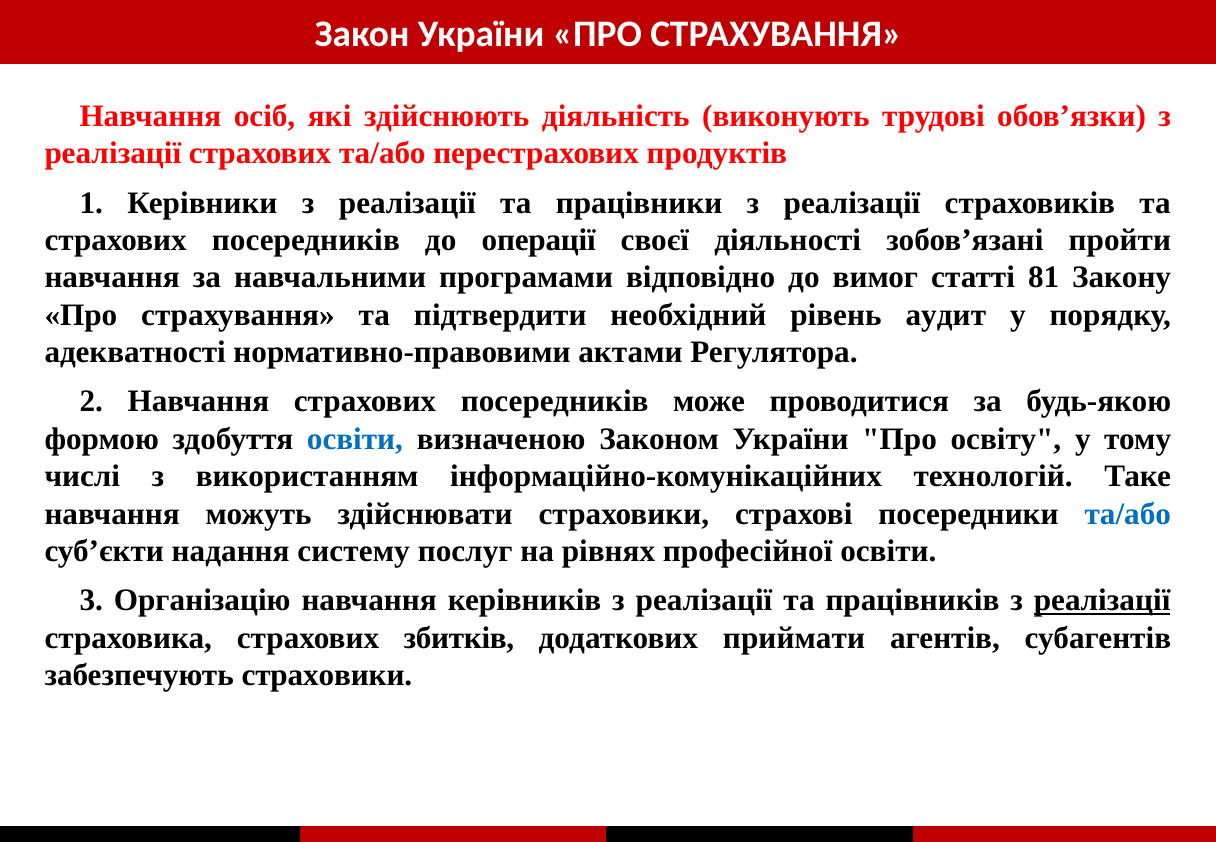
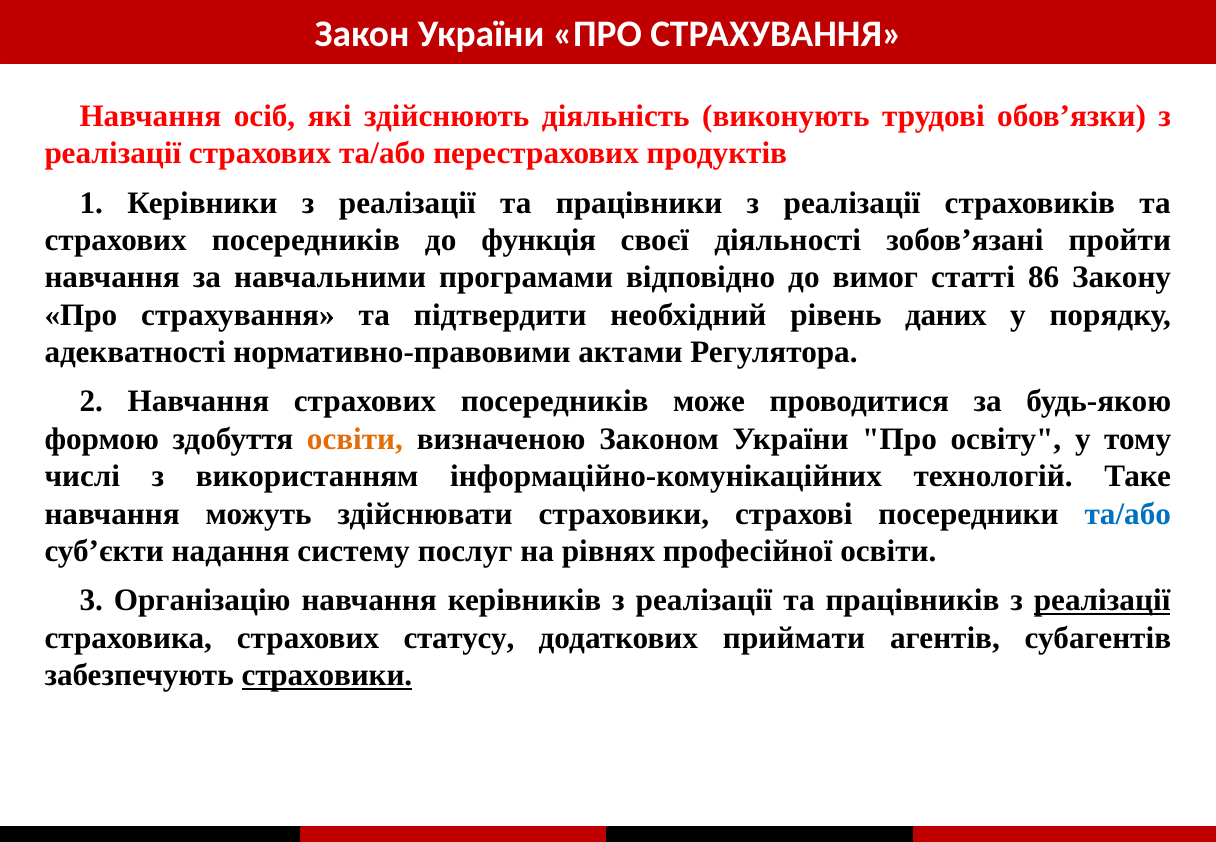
операції: операції -> функція (539, 240)
81: 81 -> 86 (1044, 278)
аудит: аудит -> даних (946, 315)
освіти colour: blue -> orange (355, 439)
збитків: збитків -> статусу (459, 638)
страховики underline: none -> present (327, 675)
